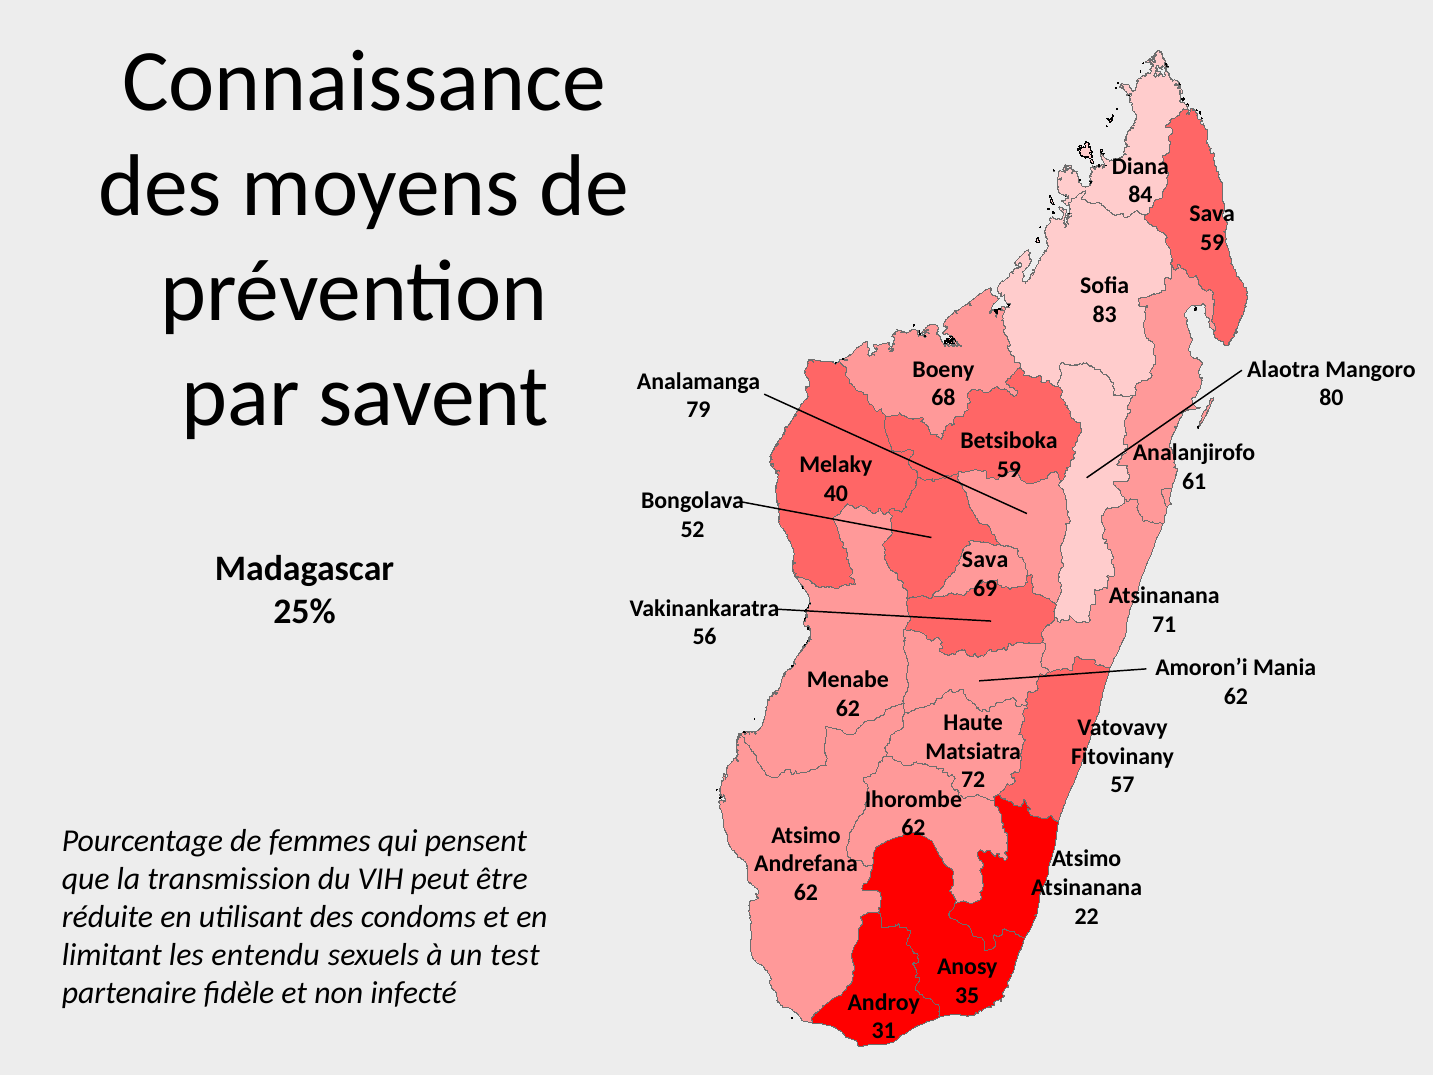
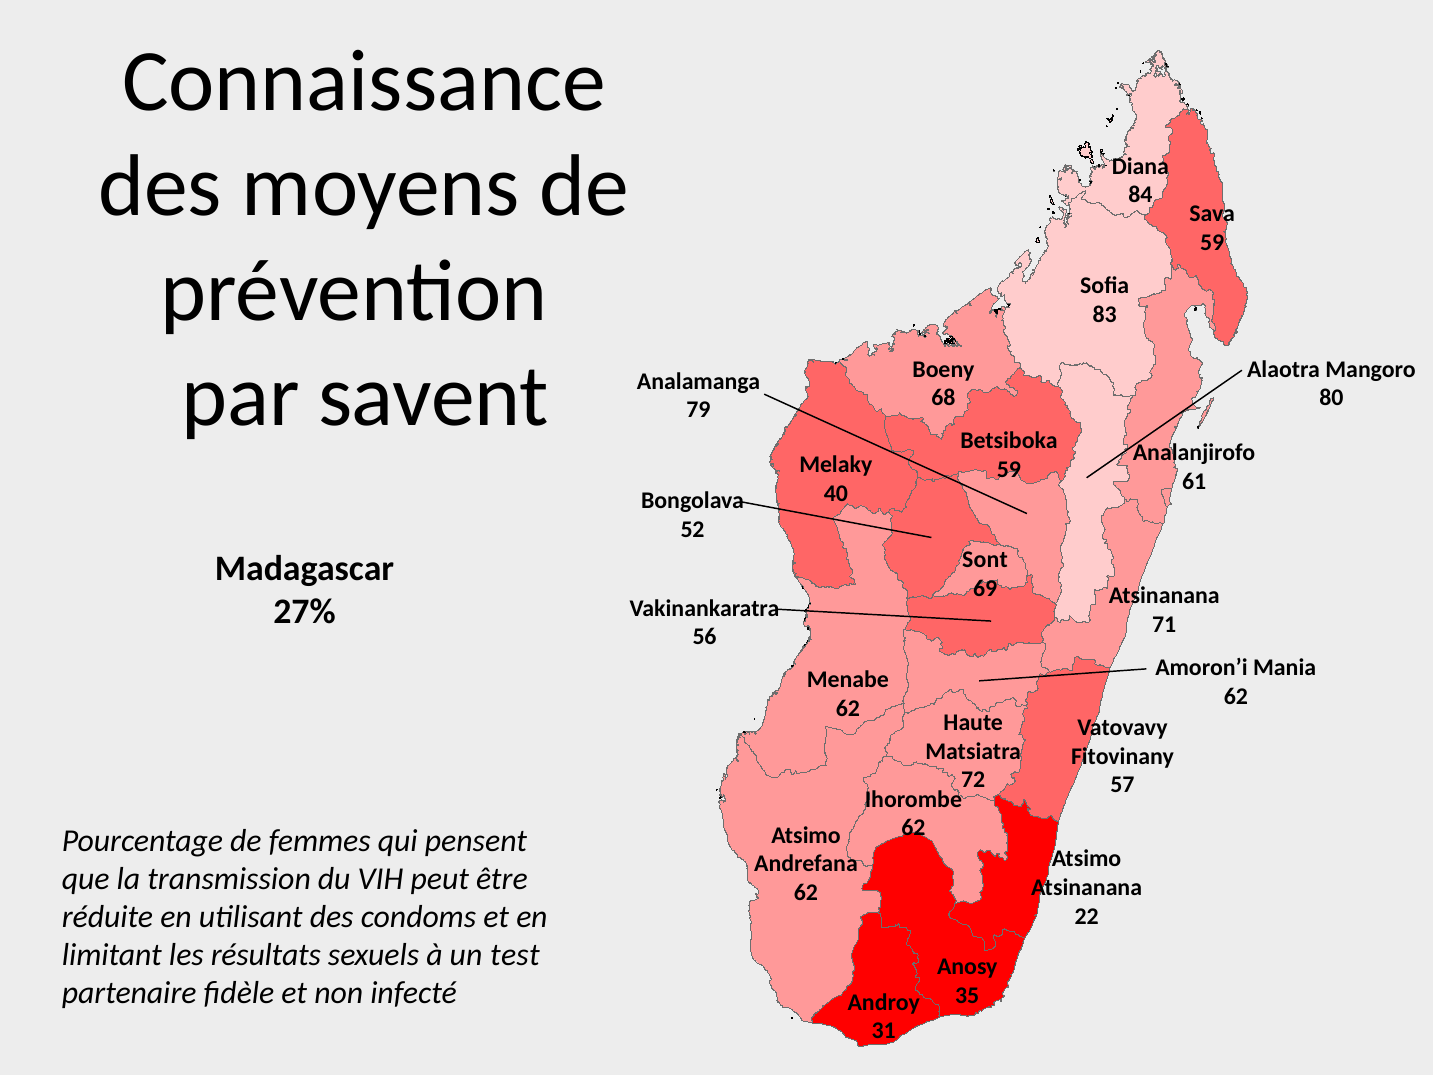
Sava: Sava -> Sont (985, 560)
25%: 25% -> 27% (304, 611)
entendu: entendu -> résultats (266, 955)
